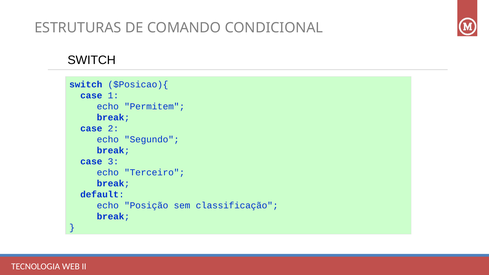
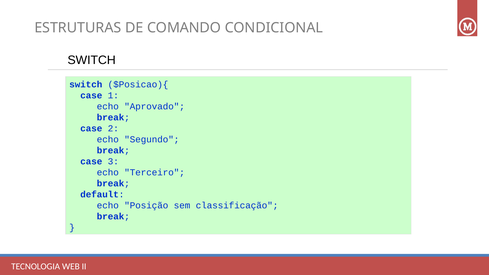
Permitem: Permitem -> Aprovado (155, 106)
